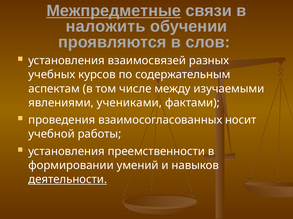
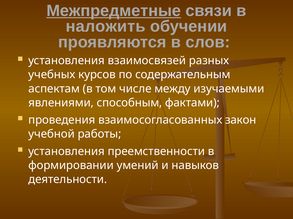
учениками: учениками -> способным (129, 103)
носит: носит -> закон (241, 120)
деятельности underline: present -> none (68, 180)
